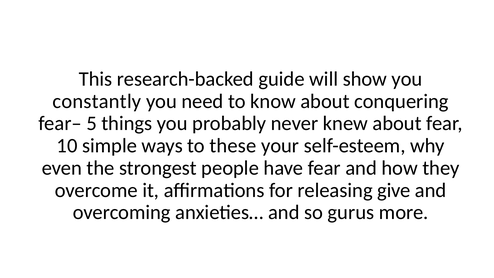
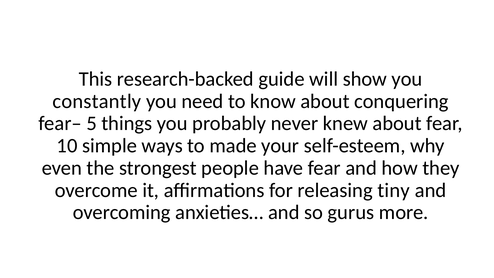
these: these -> made (233, 146)
give: give -> tiny (394, 190)
